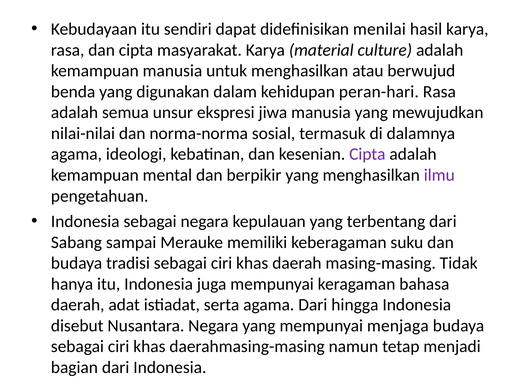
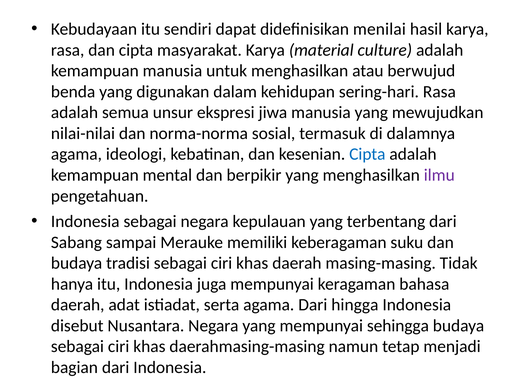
peran-hari: peran-hari -> sering-hari (379, 92)
Cipta colour: purple -> blue (367, 154)
menjaga: menjaga -> sehingga (398, 326)
